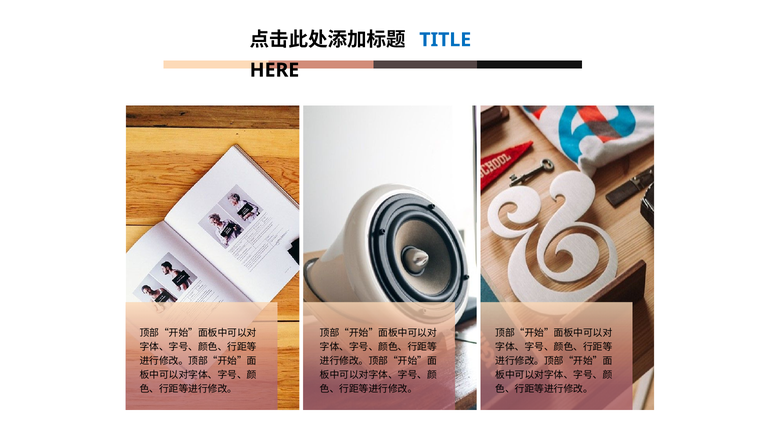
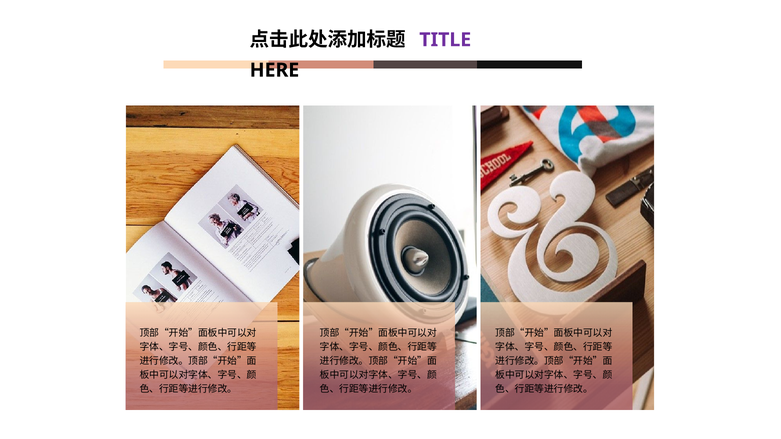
TITLE colour: blue -> purple (445, 40)
